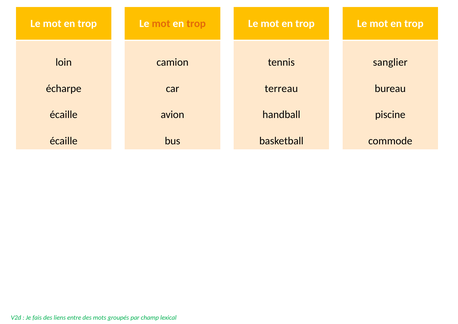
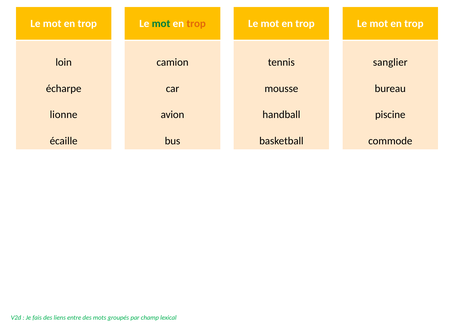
mot colour: orange -> green (161, 24)
terreau: terreau -> mousse (281, 88)
écaille: écaille -> lionne (64, 115)
